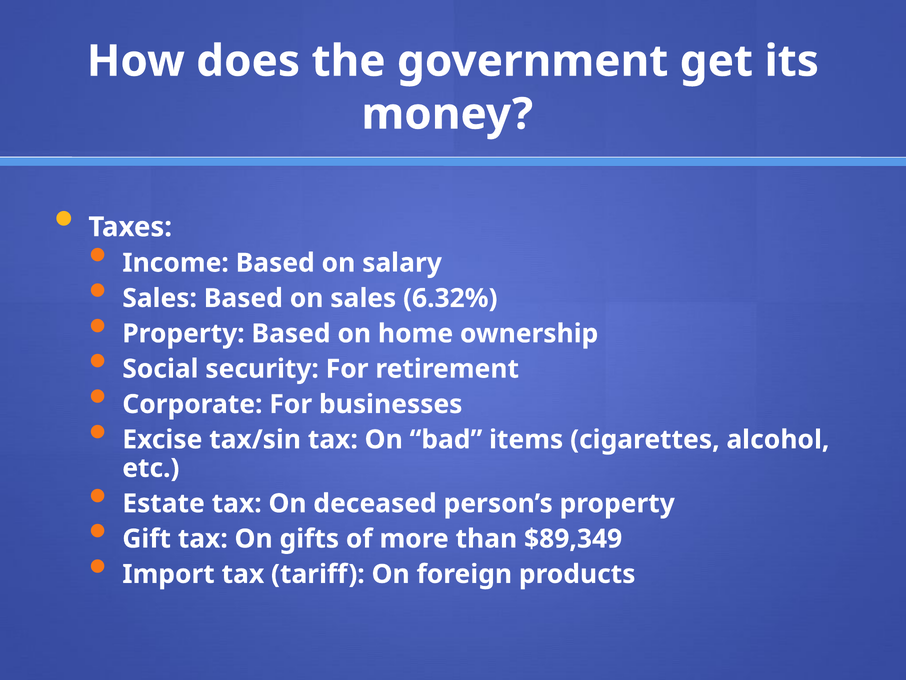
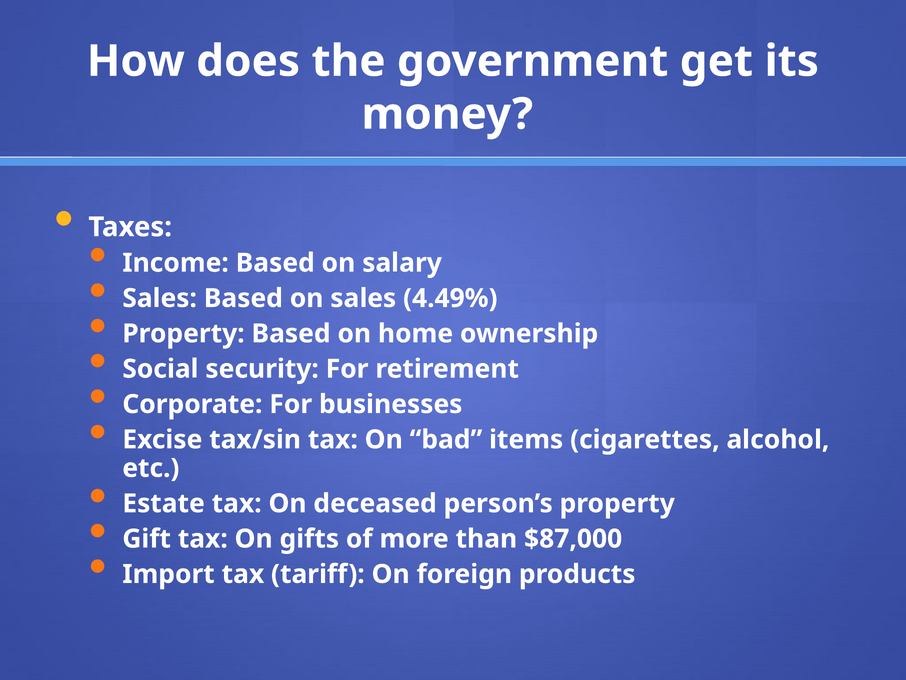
6.32%: 6.32% -> 4.49% (450, 298)
$89,349: $89,349 -> $87,000 (573, 538)
